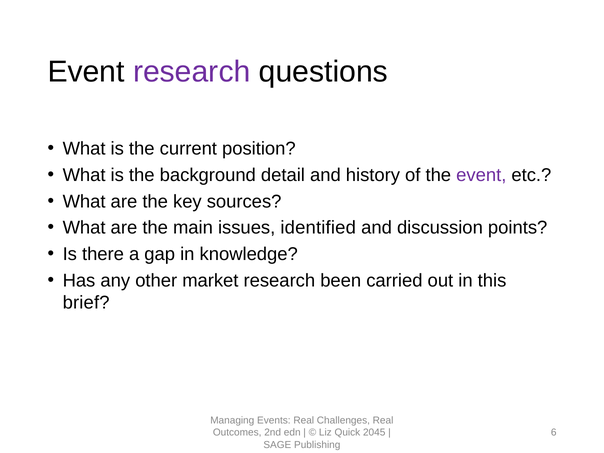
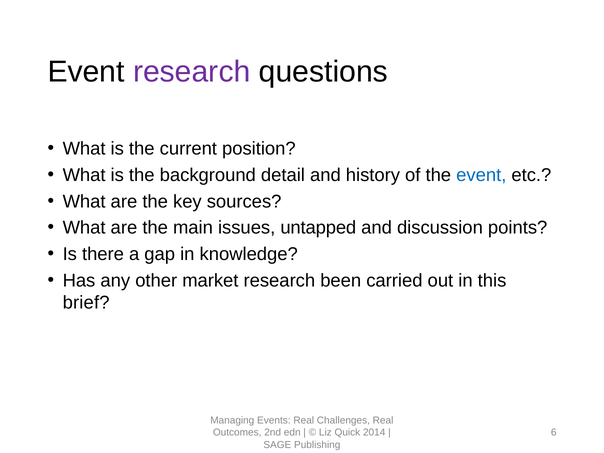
event colour: purple -> blue (481, 175)
identified: identified -> untapped (318, 228)
2045: 2045 -> 2014 (374, 433)
